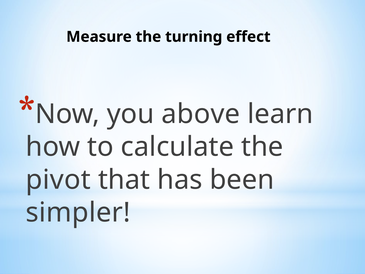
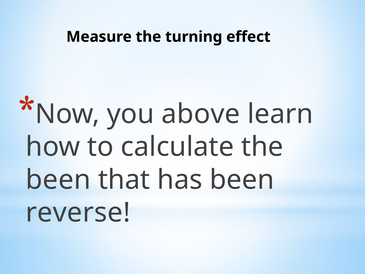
pivot: pivot -> been (58, 180)
simpler: simpler -> reverse (78, 212)
